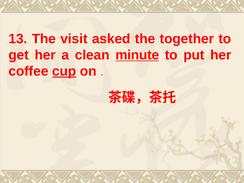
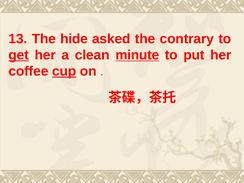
visit: visit -> hide (74, 39)
together: together -> contrary (187, 39)
get underline: none -> present (19, 55)
